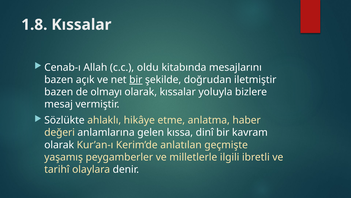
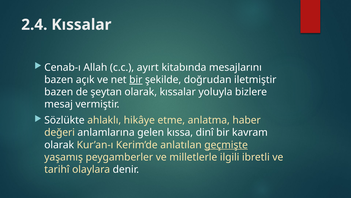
1.8: 1.8 -> 2.4 (34, 25)
oldu: oldu -> ayırt (148, 67)
olmayı: olmayı -> şeytan (106, 92)
geçmişte underline: none -> present (226, 144)
